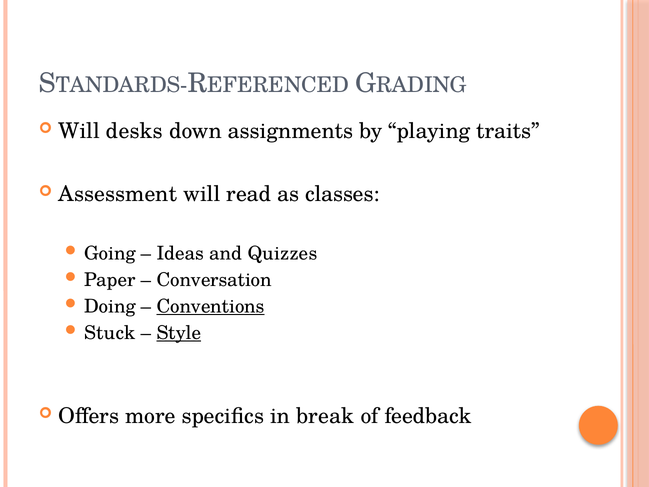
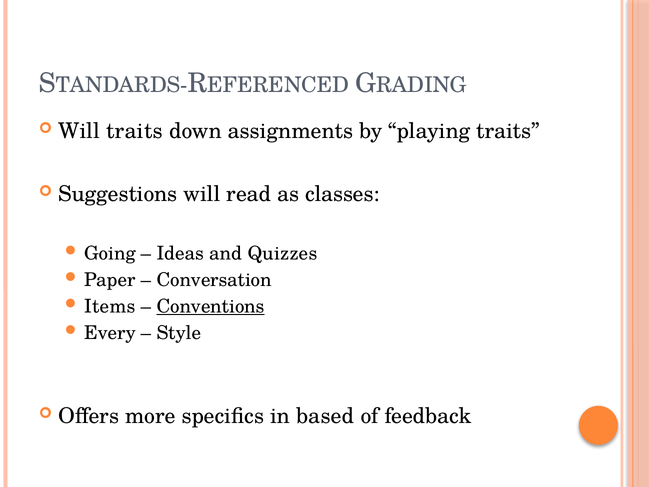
Will desks: desks -> traits (134, 131)
Assessment: Assessment -> Suggestions (118, 194)
Doing: Doing -> Items (110, 306)
Stuck: Stuck -> Every (110, 333)
Style underline: present -> none (179, 333)
break: break -> based (325, 416)
